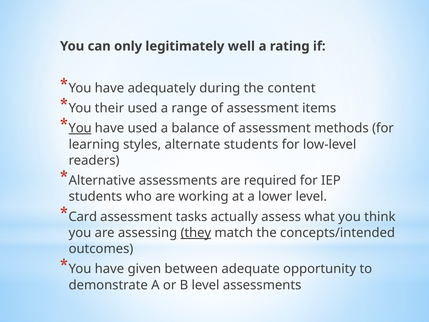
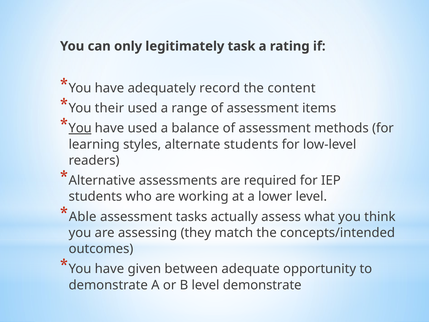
well: well -> task (242, 46)
during: during -> record (220, 88)
Card: Card -> Able (83, 217)
they underline: present -> none (196, 233)
level assessments: assessments -> demonstrate (262, 285)
